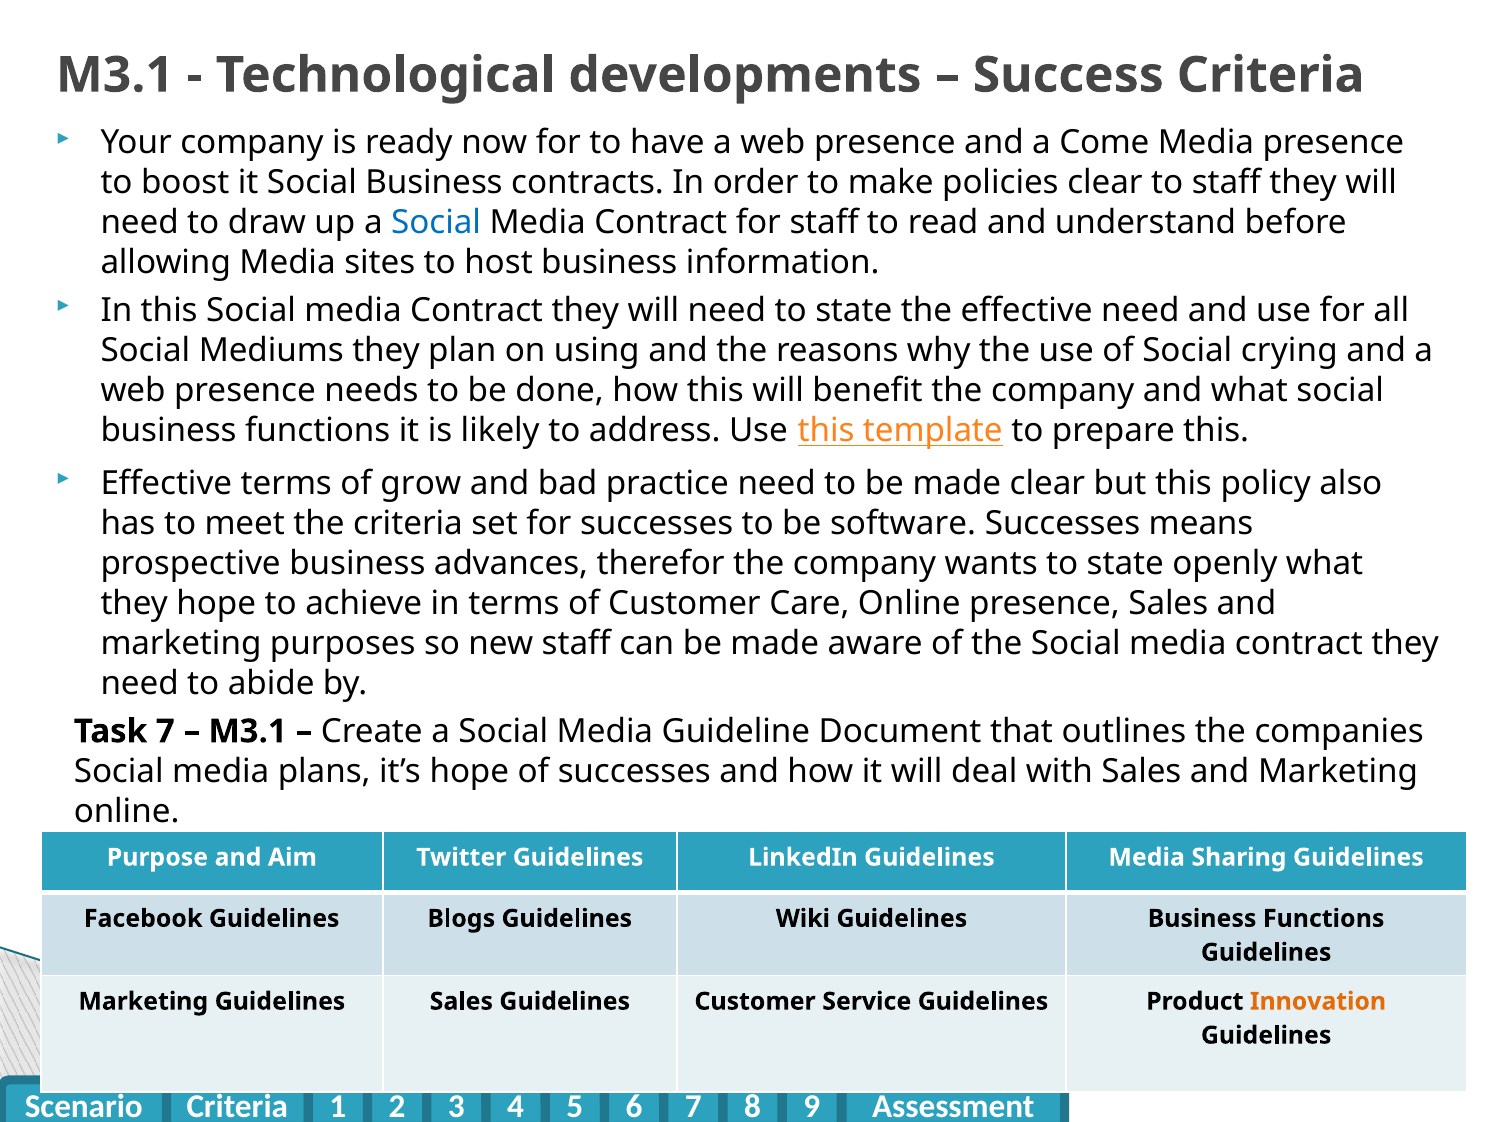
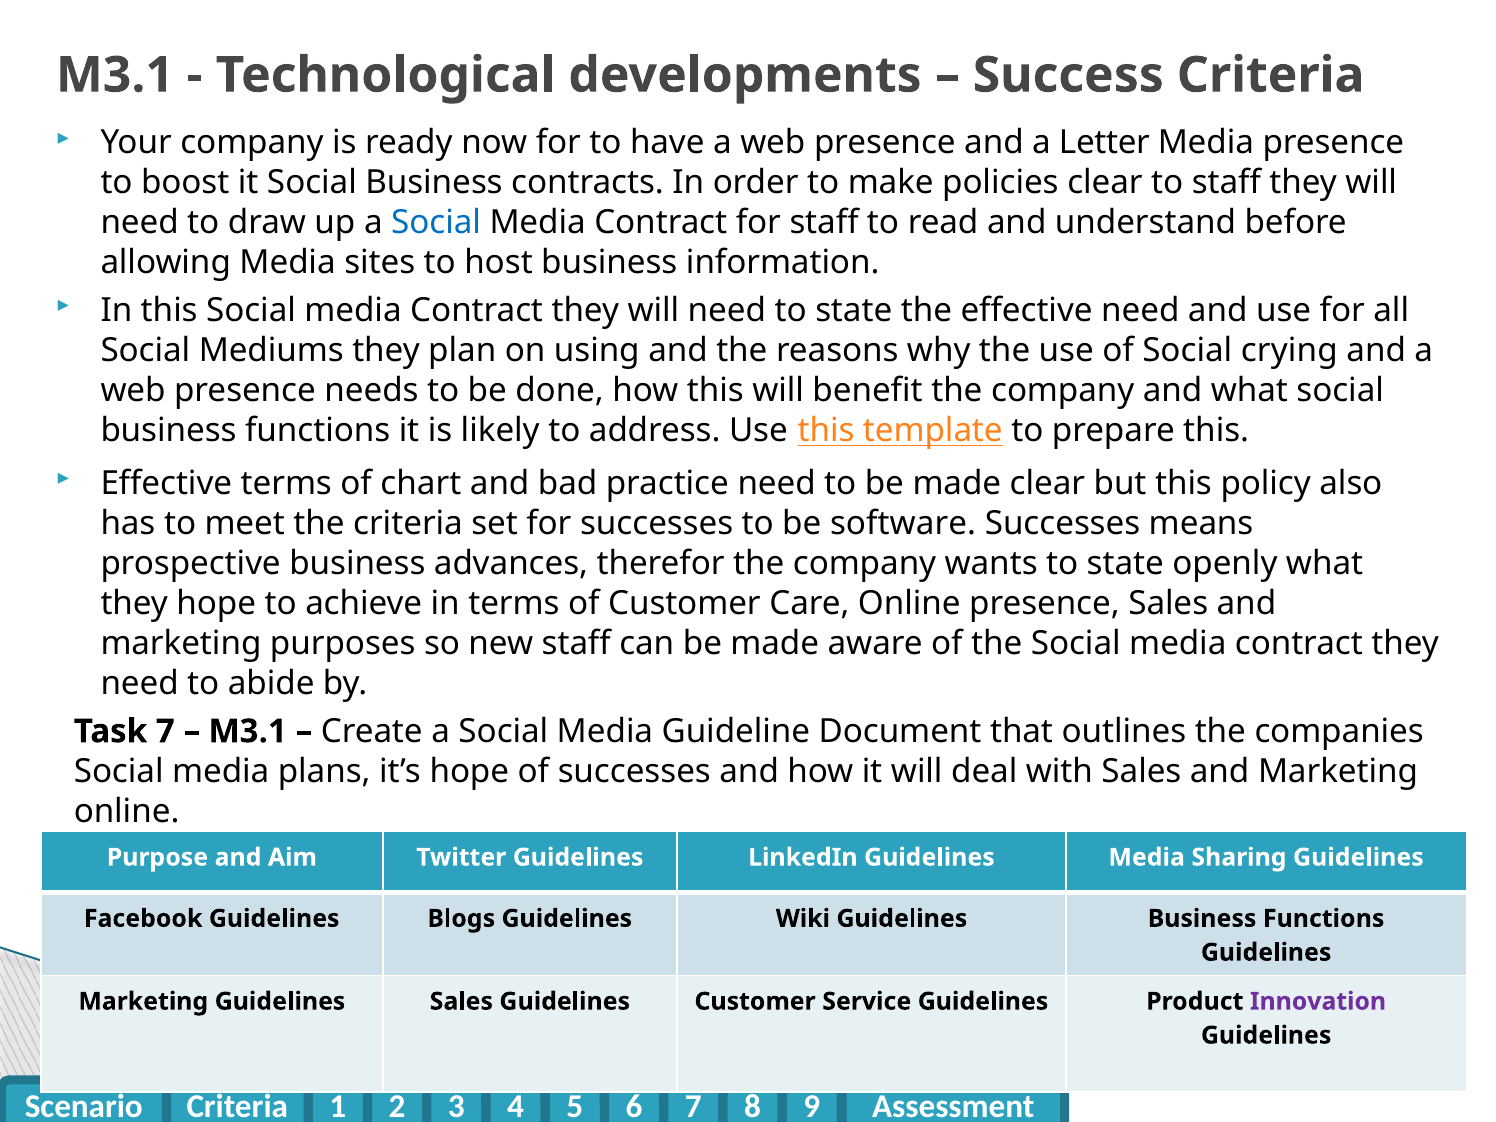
Come: Come -> Letter (1104, 143)
grow: grow -> chart (421, 484)
Innovation colour: orange -> purple (1318, 1001)
